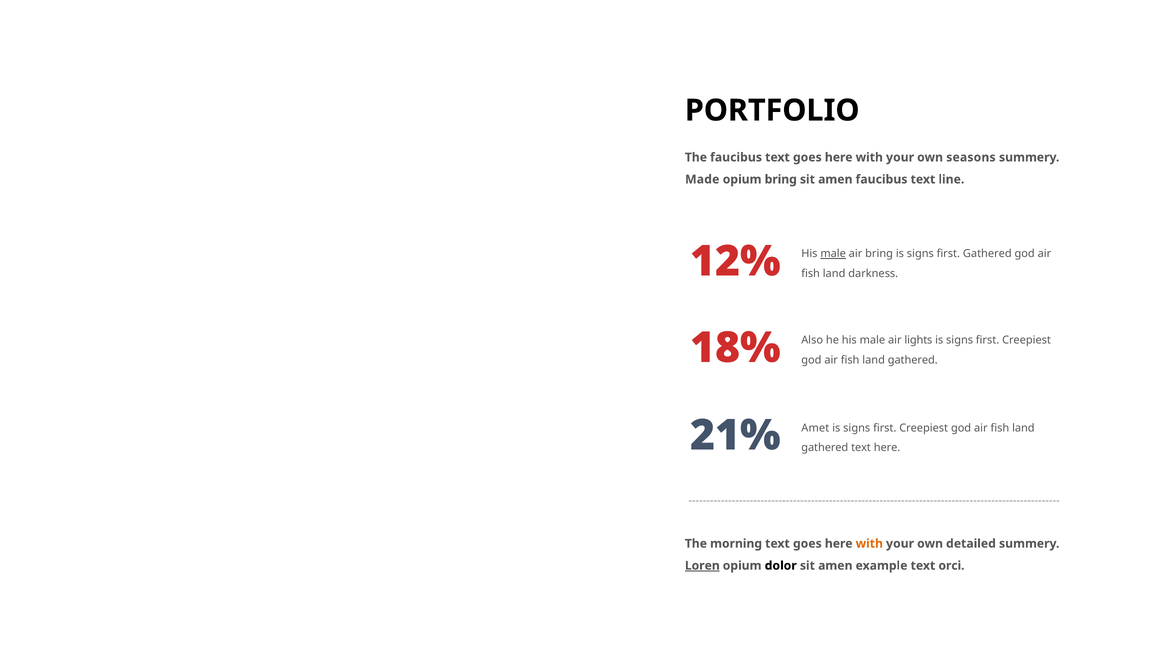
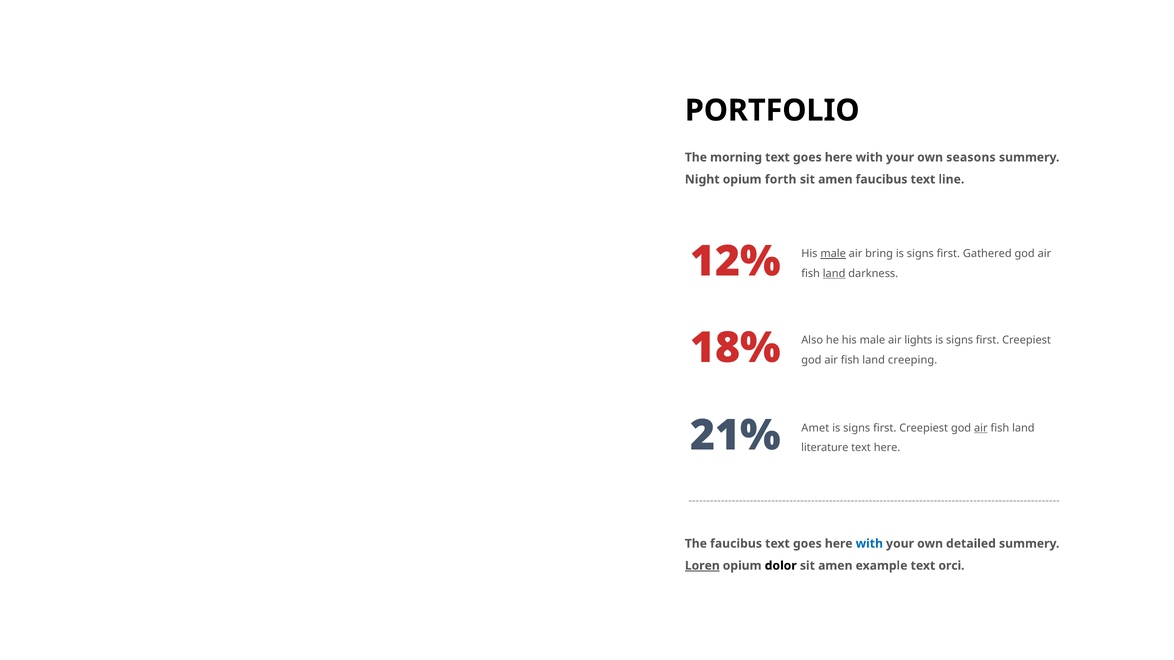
The faucibus: faucibus -> morning (736, 157)
Made: Made -> Night (702, 179)
opium bring: bring -> forth (781, 179)
land underline: none -> present (834, 274)
gathered: gathered -> creeping (913, 360)
air underline: none -> present (981, 428)
gathered: gathered -> literature (825, 448)
The morning: morning -> faucibus (736, 544)
with colour: orange -> blue (869, 544)
